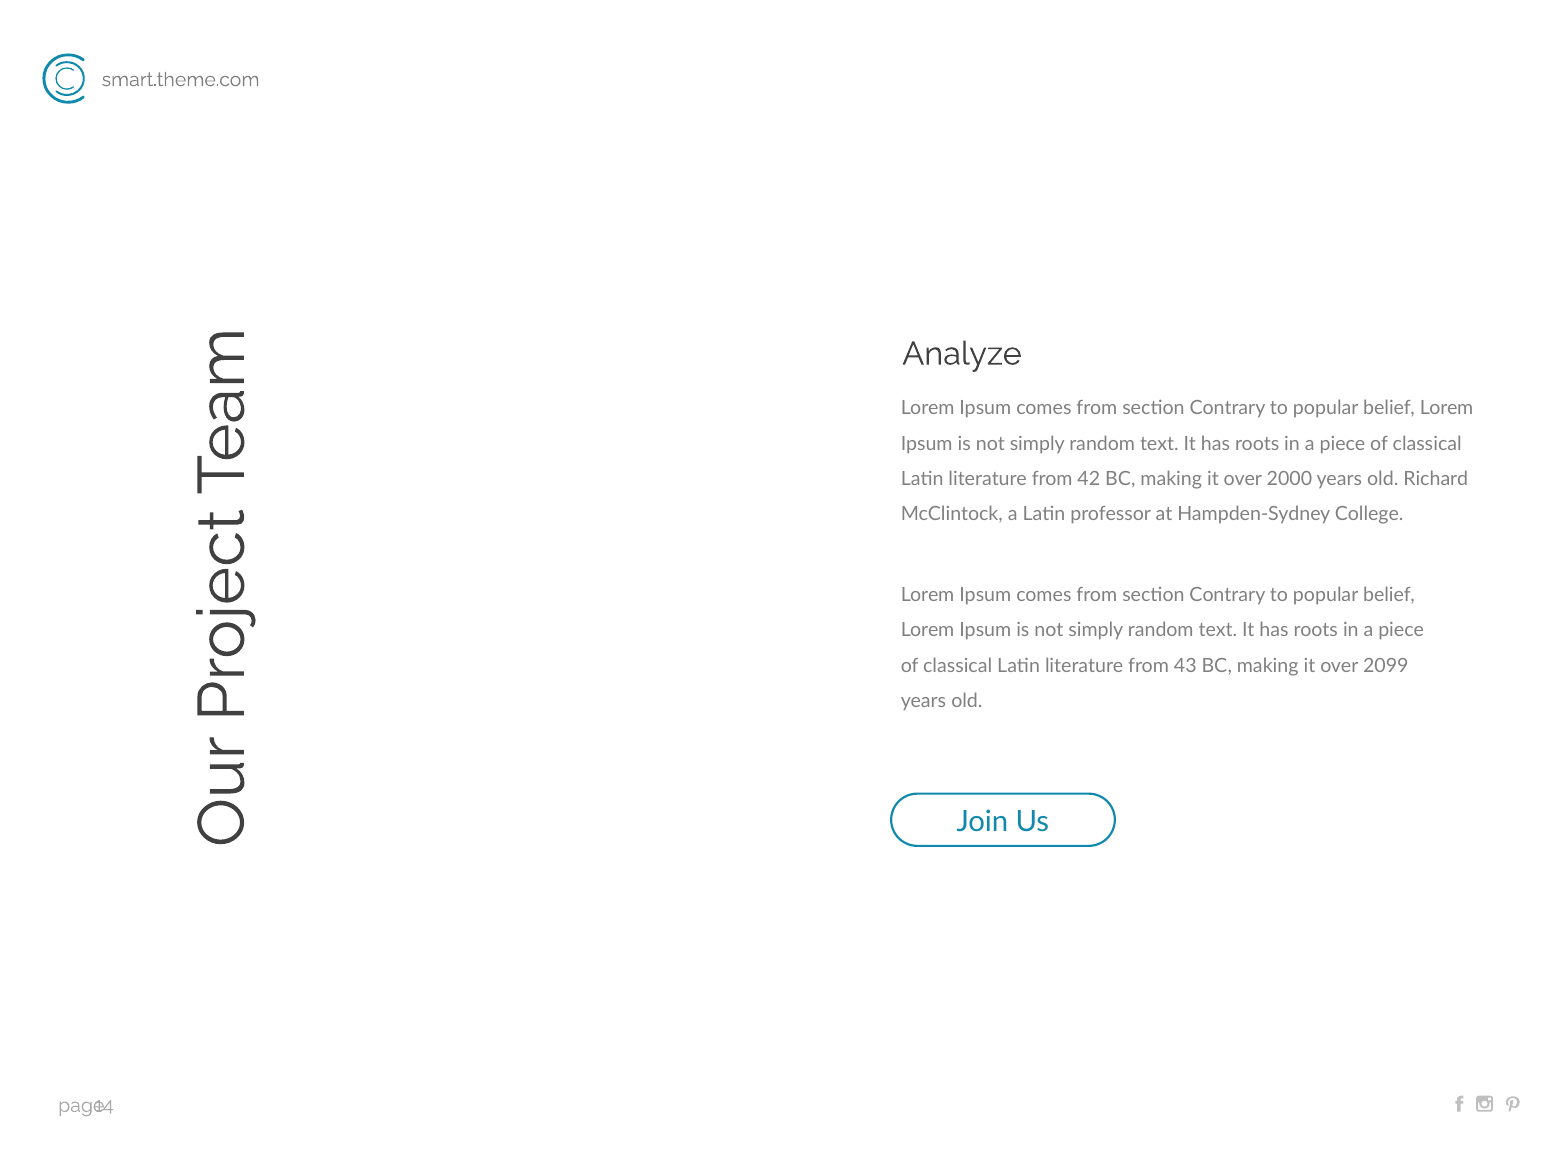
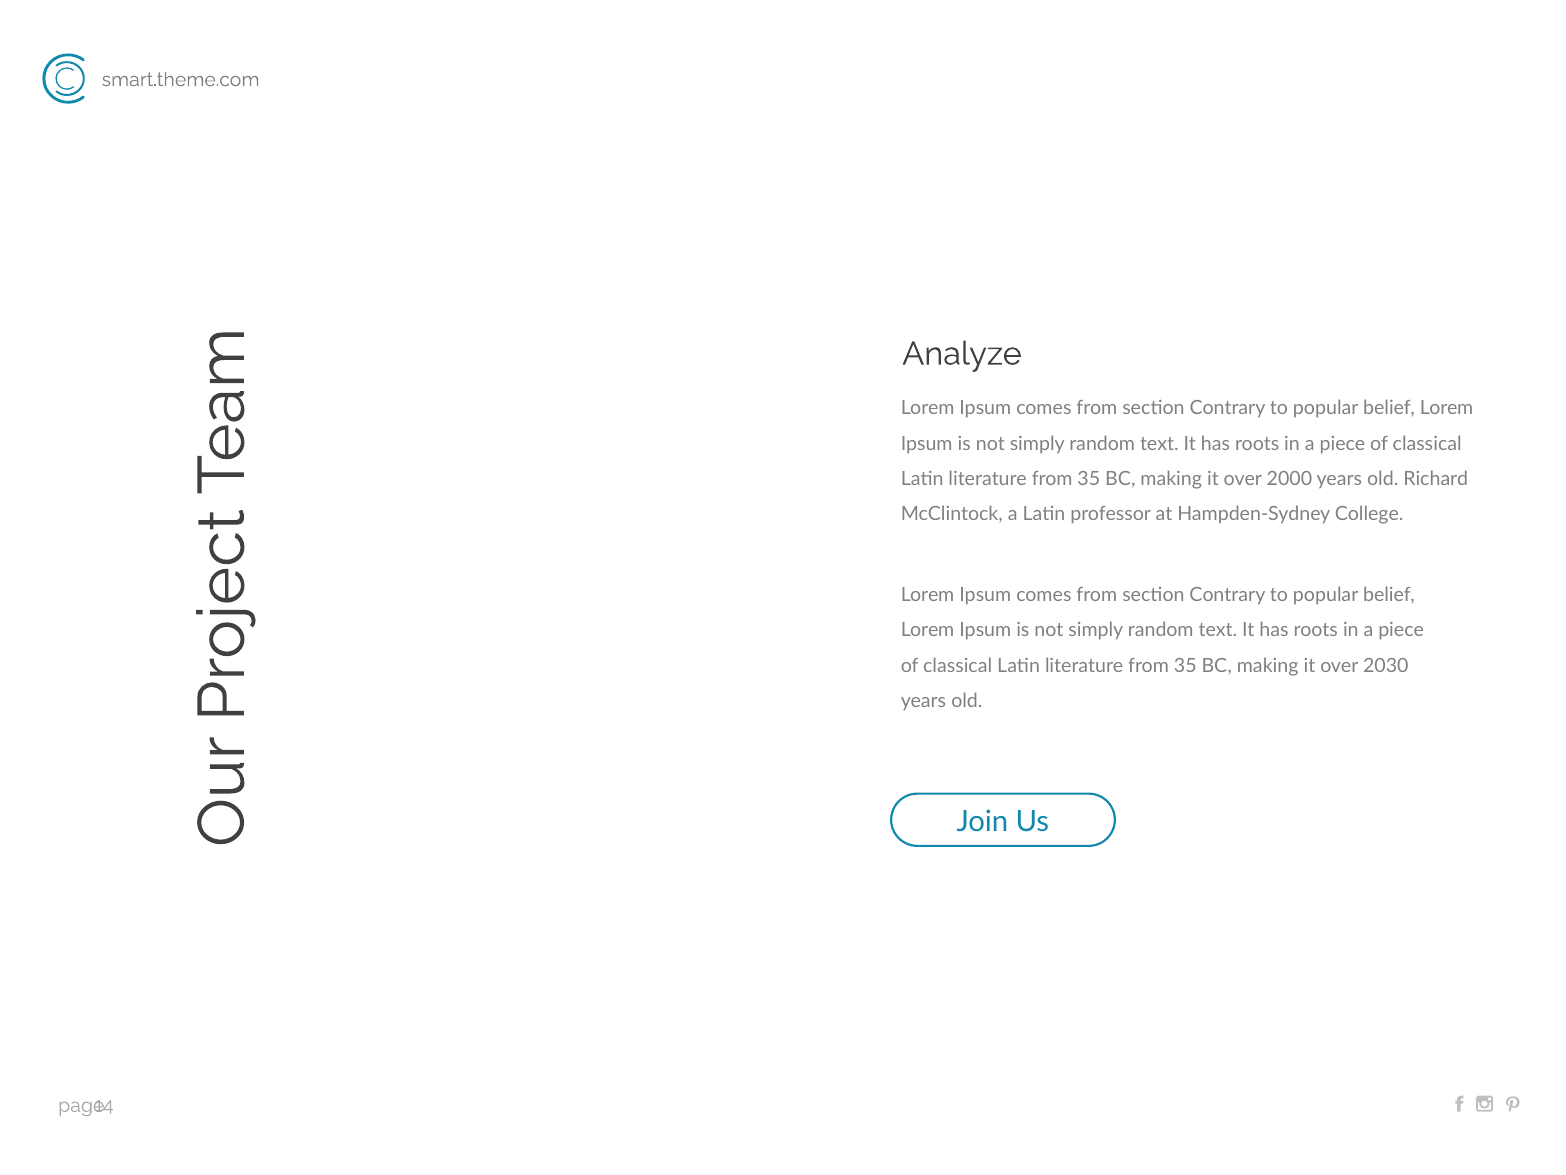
42: 42 -> 35 (1089, 479)
43: 43 -> 35 (1185, 665)
2099: 2099 -> 2030 (1386, 665)
